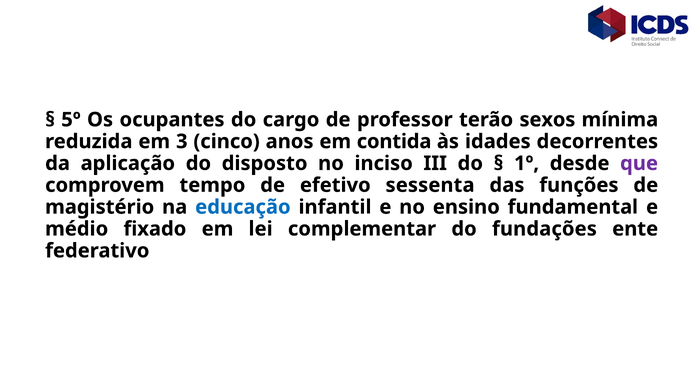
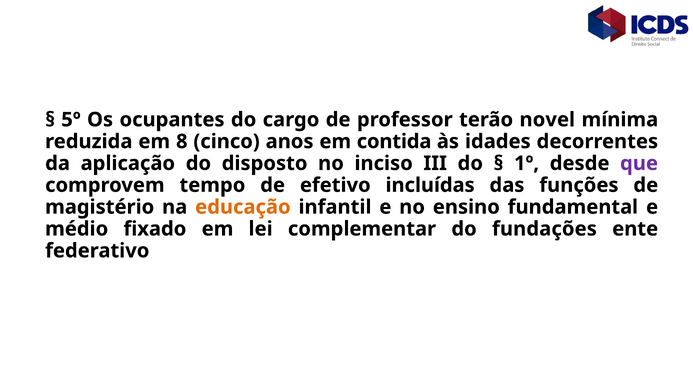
sexos: sexos -> novel (547, 120)
3: 3 -> 8 (182, 141)
sessenta: sessenta -> incluídas (430, 185)
educação colour: blue -> orange (243, 207)
